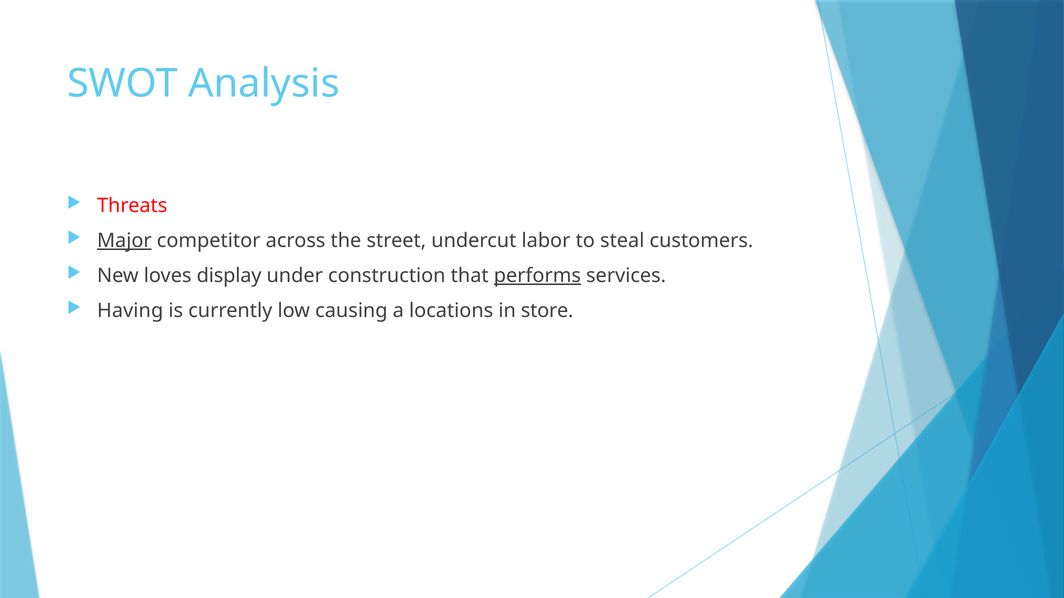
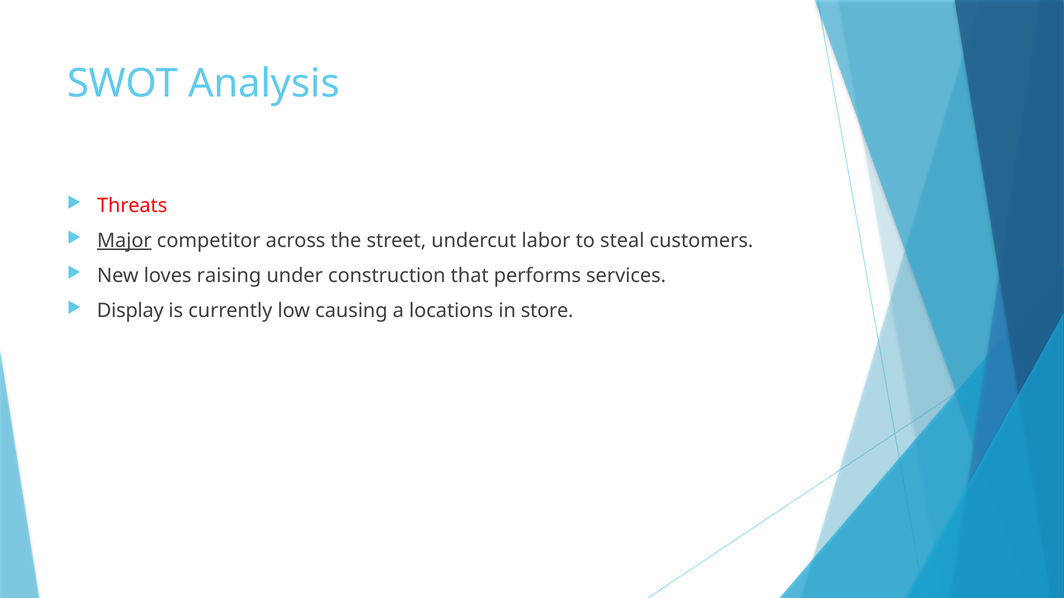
display: display -> raising (229, 276)
performs underline: present -> none (537, 276)
Having: Having -> Display (130, 311)
